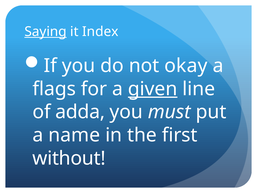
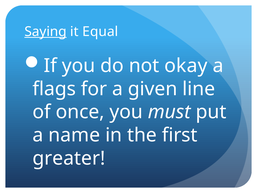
Index: Index -> Equal (100, 32)
given underline: present -> none (153, 89)
adda: adda -> once (80, 112)
without: without -> greater (69, 158)
